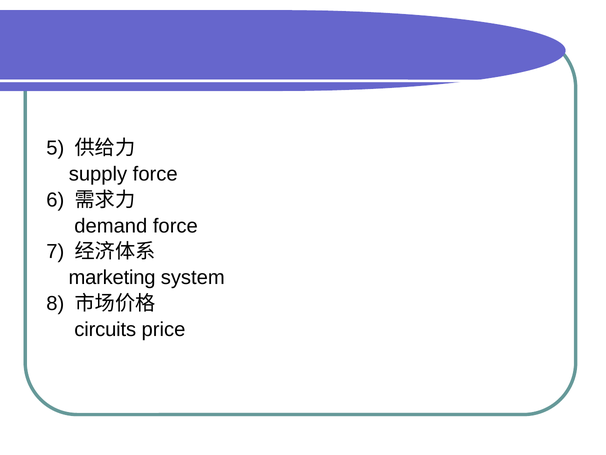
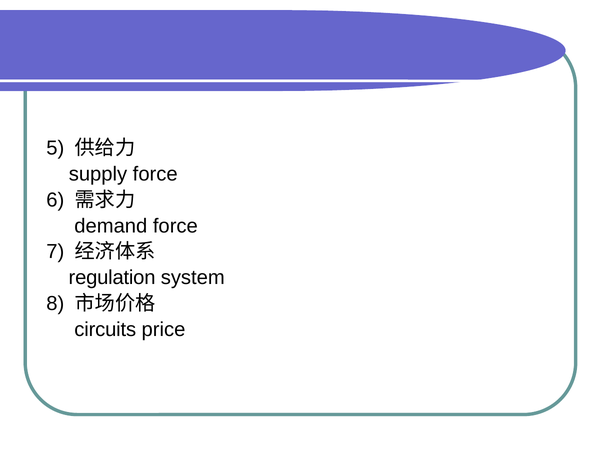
marketing: marketing -> regulation (112, 277)
